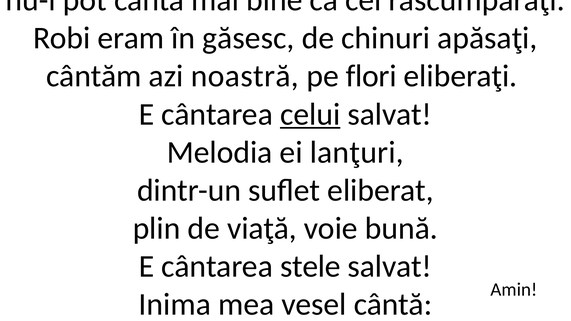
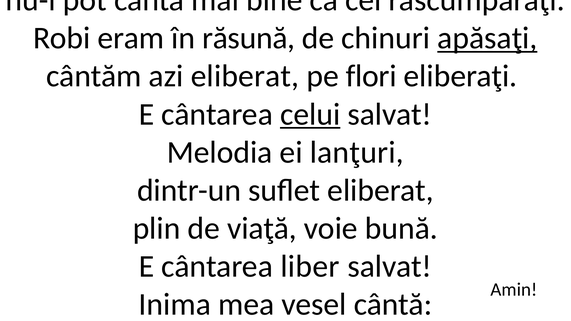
găsesc: găsesc -> răsună (249, 38)
apăsaţi underline: none -> present (487, 38)
azi noastră: noastră -> eliberat (245, 76)
stele: stele -> liber (310, 267)
